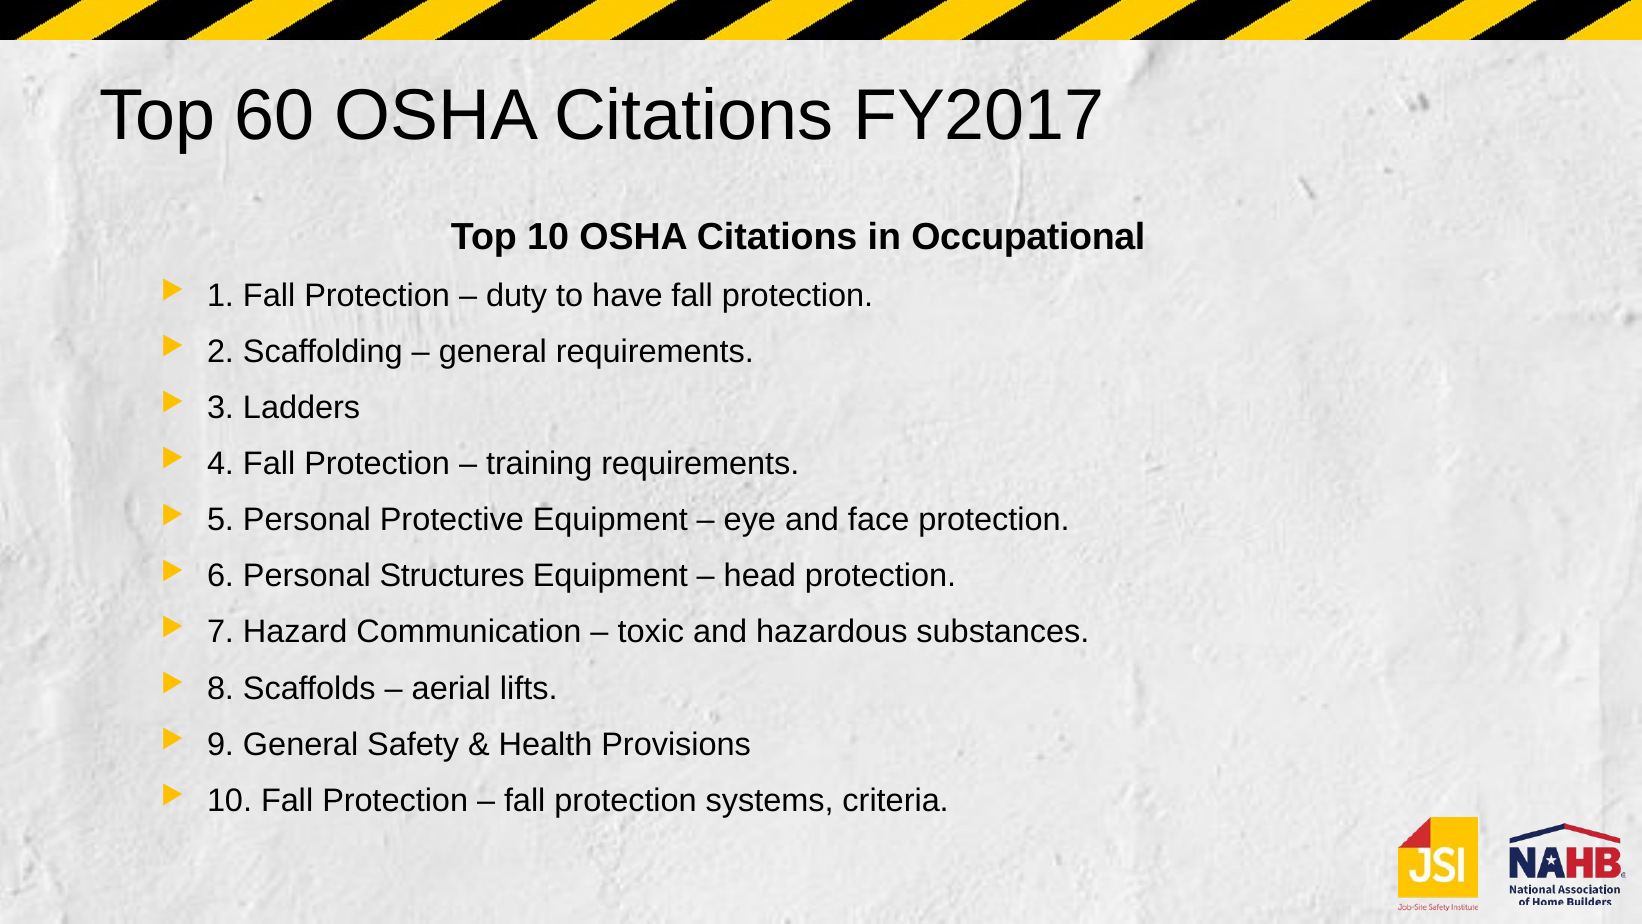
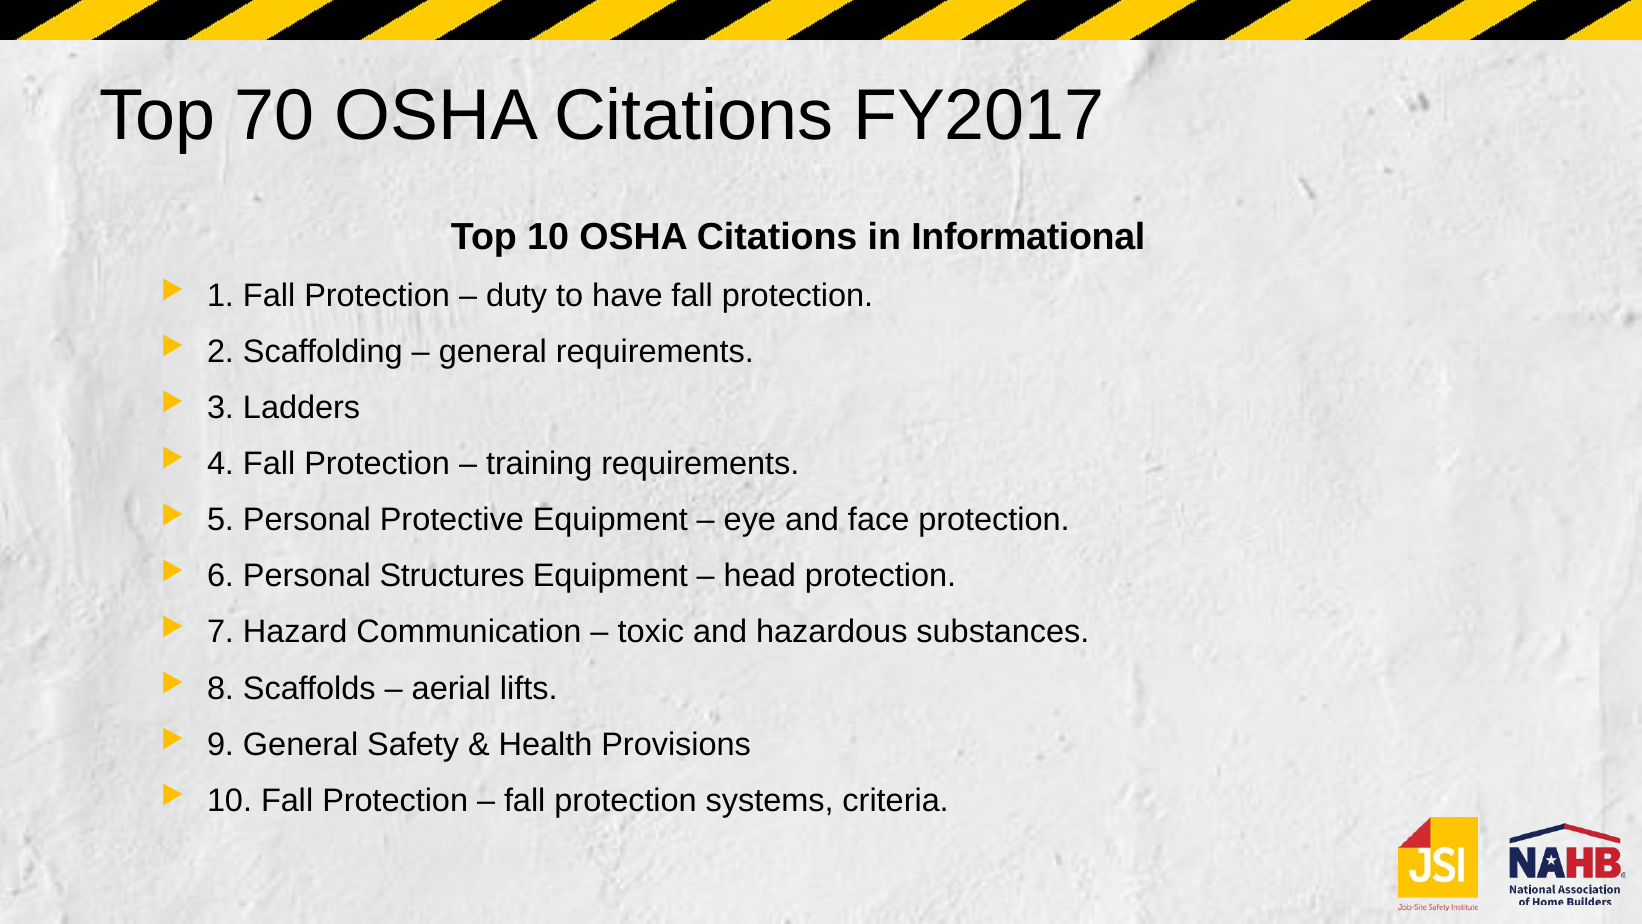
60: 60 -> 70 (275, 115)
Occupational: Occupational -> Informational (1028, 237)
